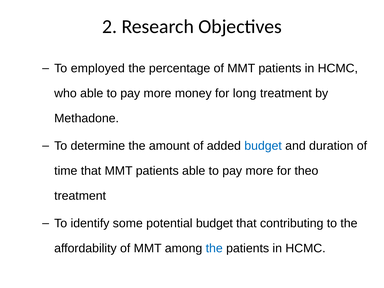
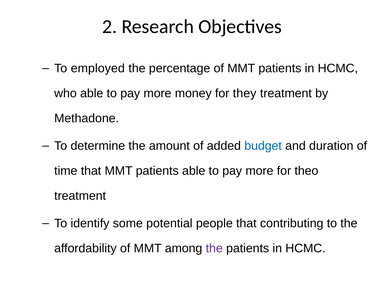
long: long -> they (245, 93)
potential budget: budget -> people (214, 223)
the colour: blue -> purple (214, 248)
